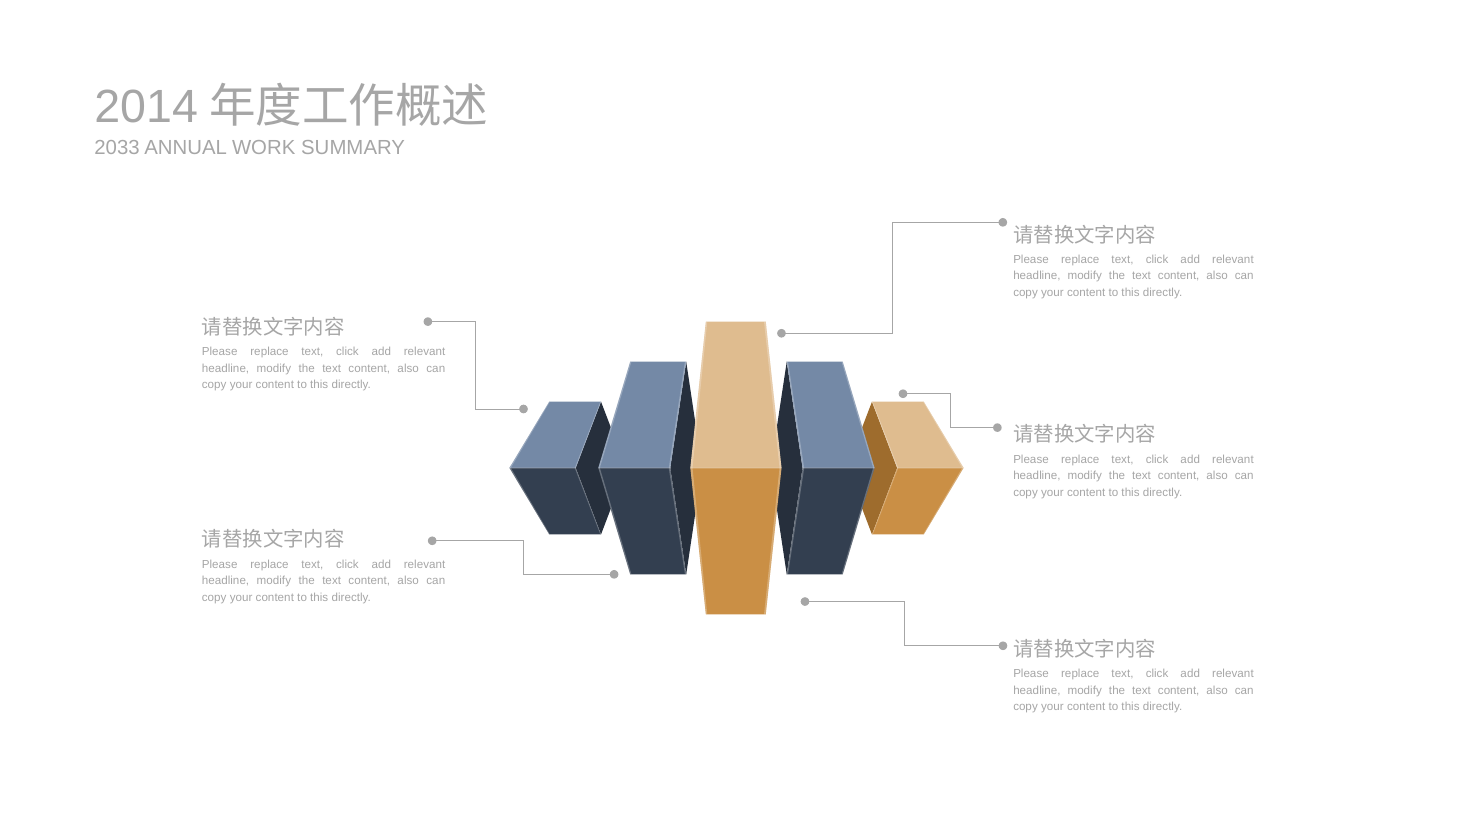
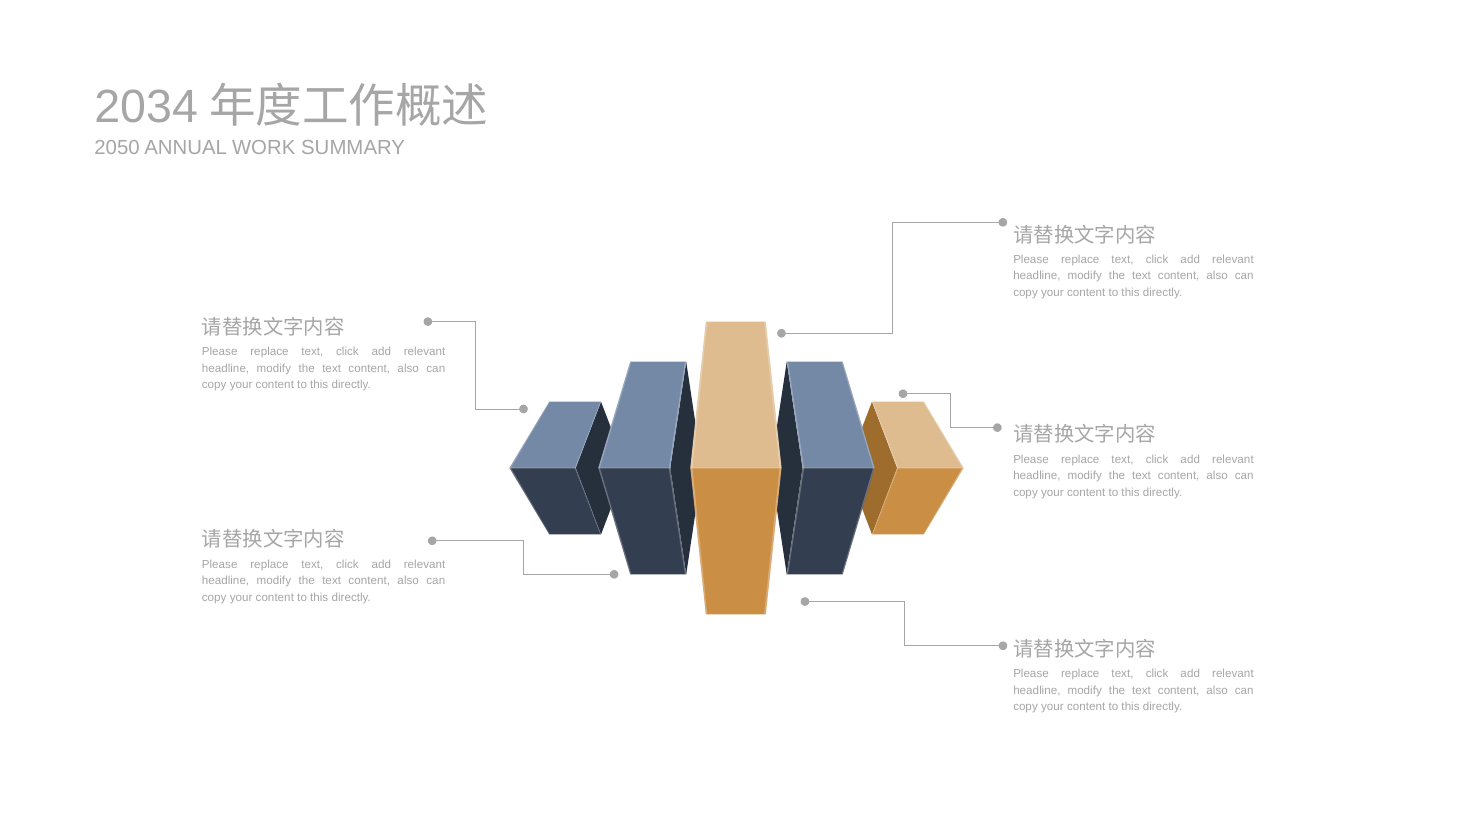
2014: 2014 -> 2034 (146, 107)
2033: 2033 -> 2050 (117, 148)
